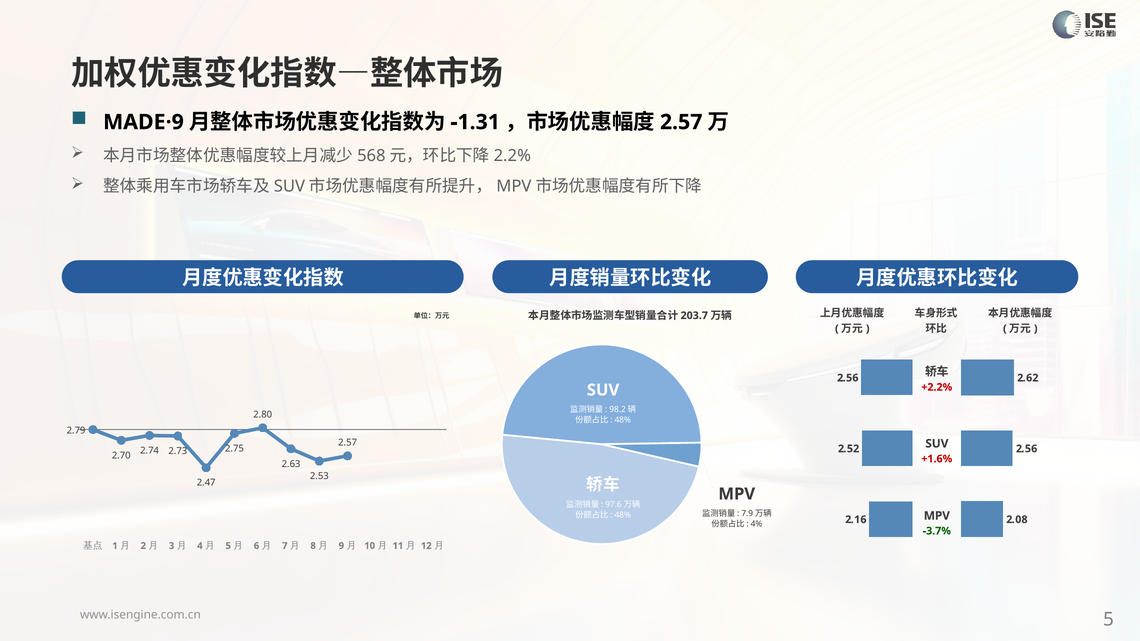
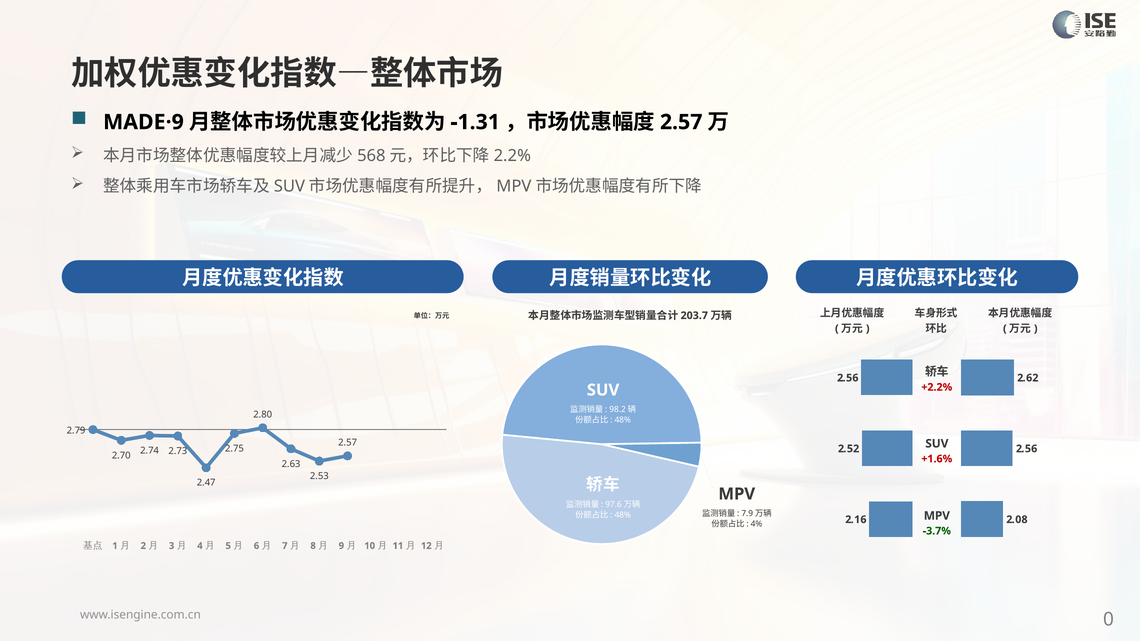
5: 5 -> 0 (1108, 619)
